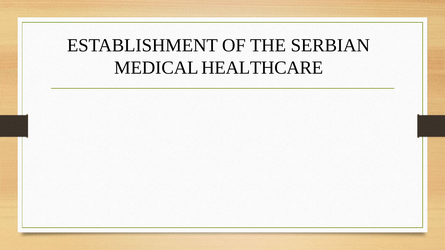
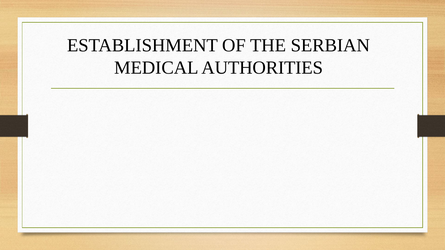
HEALTHCARE: HEALTHCARE -> AUTHORITIES (262, 68)
